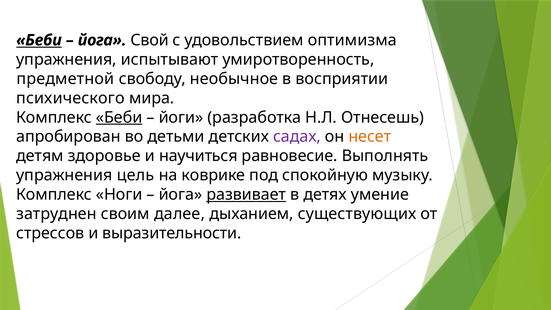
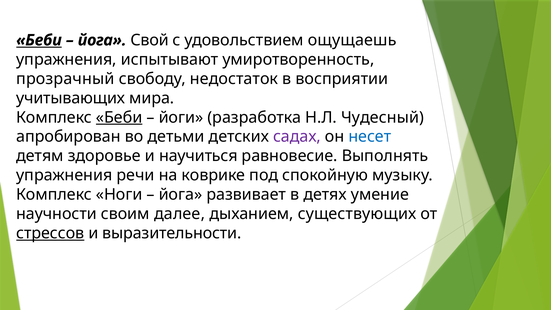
оптимизма: оптимизма -> ощущаешь (352, 40)
предметной: предметной -> прозрачный (65, 79)
необычное: необычное -> недостаток (234, 79)
психического: психического -> учитывающих (71, 98)
Отнесешь: Отнесешь -> Чудесный (382, 117)
несет colour: orange -> blue (370, 137)
цель: цель -> речи (136, 175)
развивает underline: present -> none (246, 195)
затруднен: затруднен -> научности (56, 214)
стрессов underline: none -> present (50, 233)
